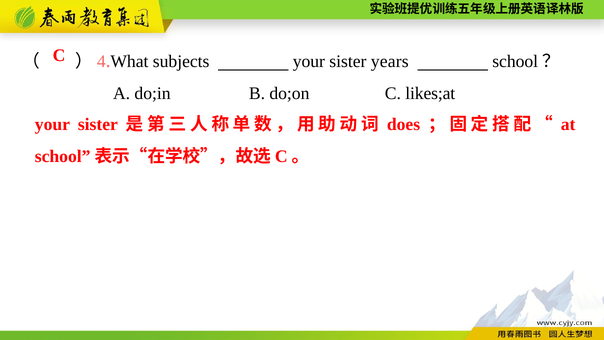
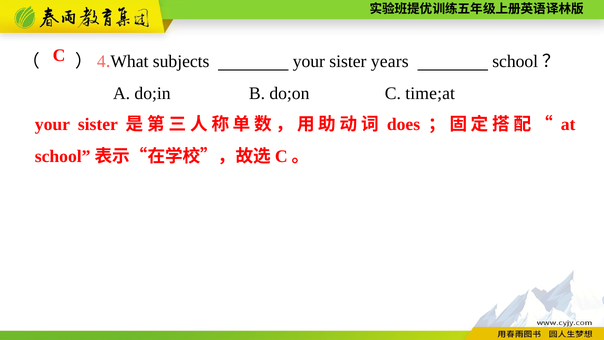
likes;at: likes;at -> time;at (430, 93)
